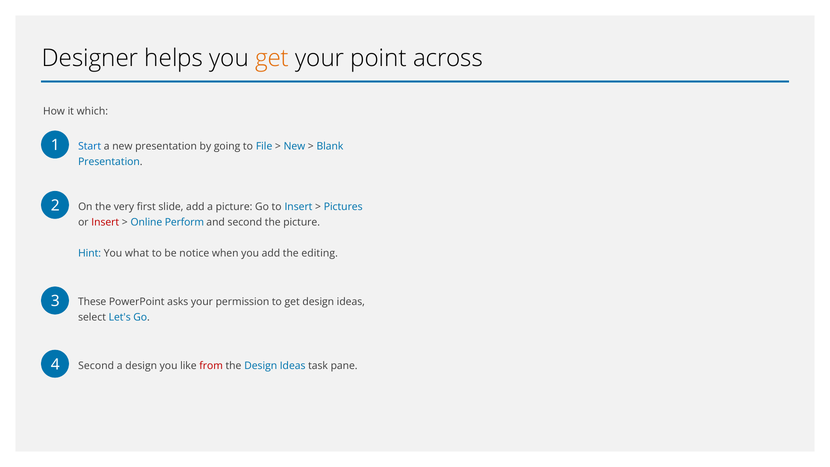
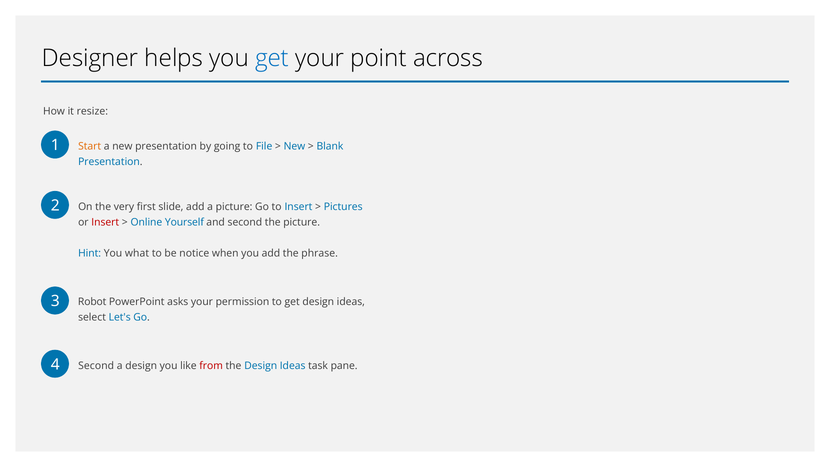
get colour: orange -> blue (272, 58)
which: which -> resize (92, 111)
Start colour: blue -> orange (90, 146)
Perform: Perform -> Yourself (184, 222)
editing: editing -> phrase (320, 253)
These: These -> Robot (92, 302)
